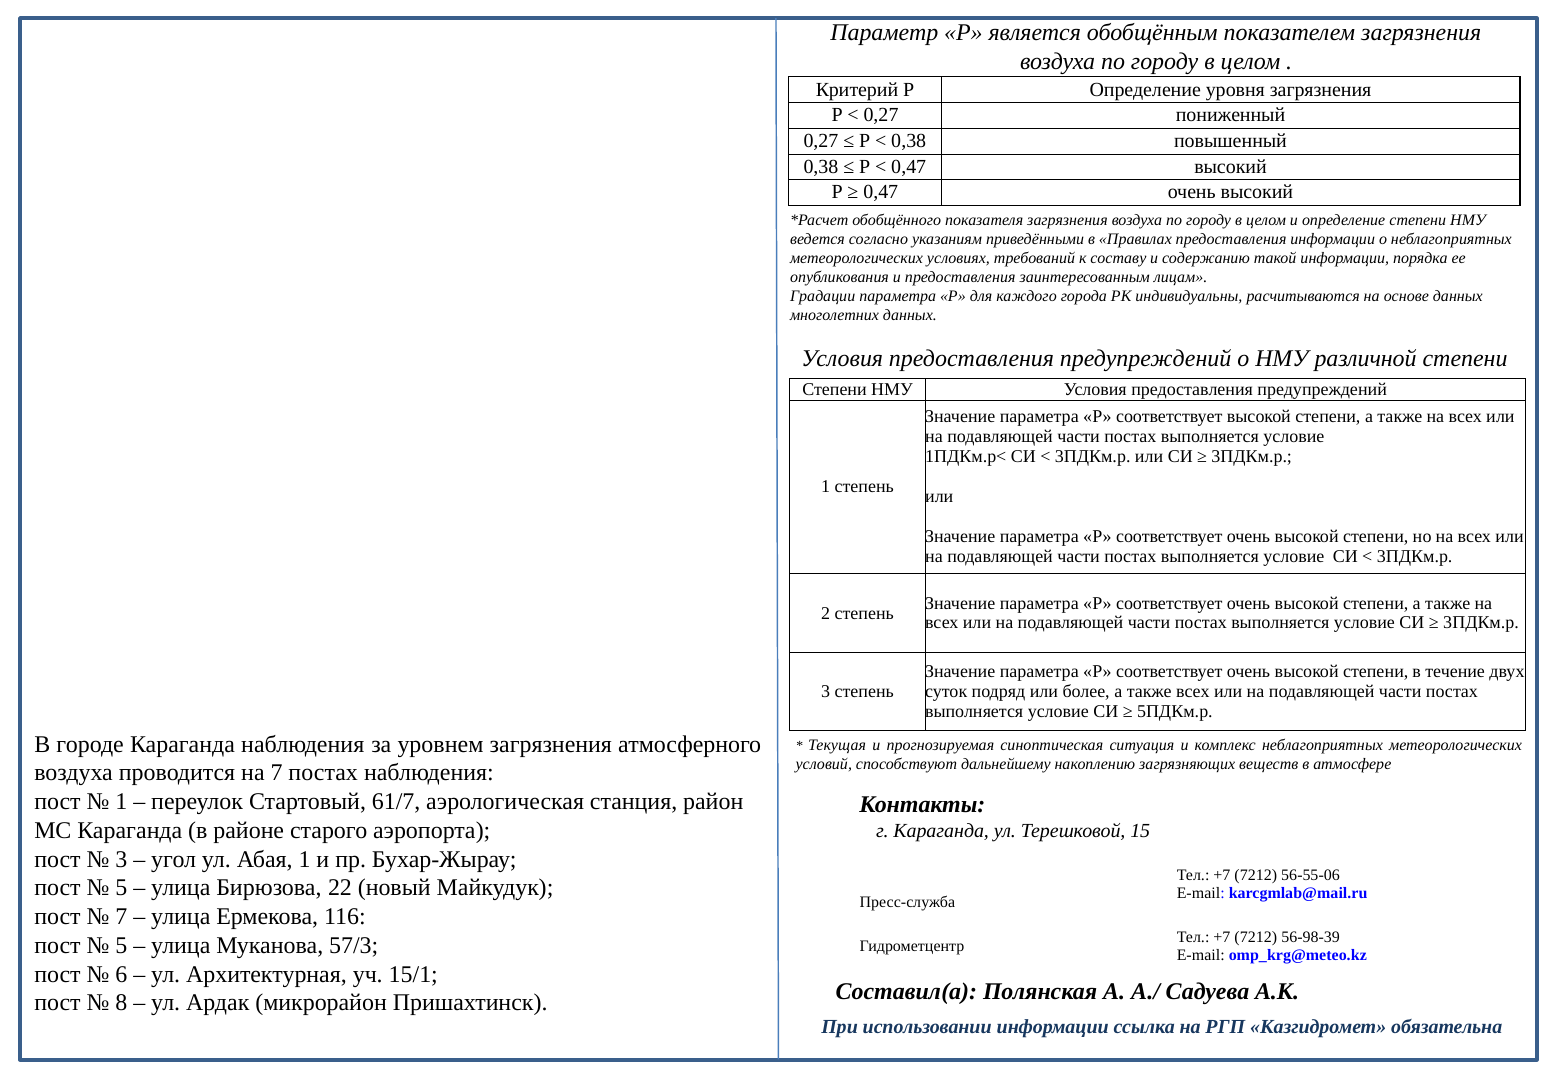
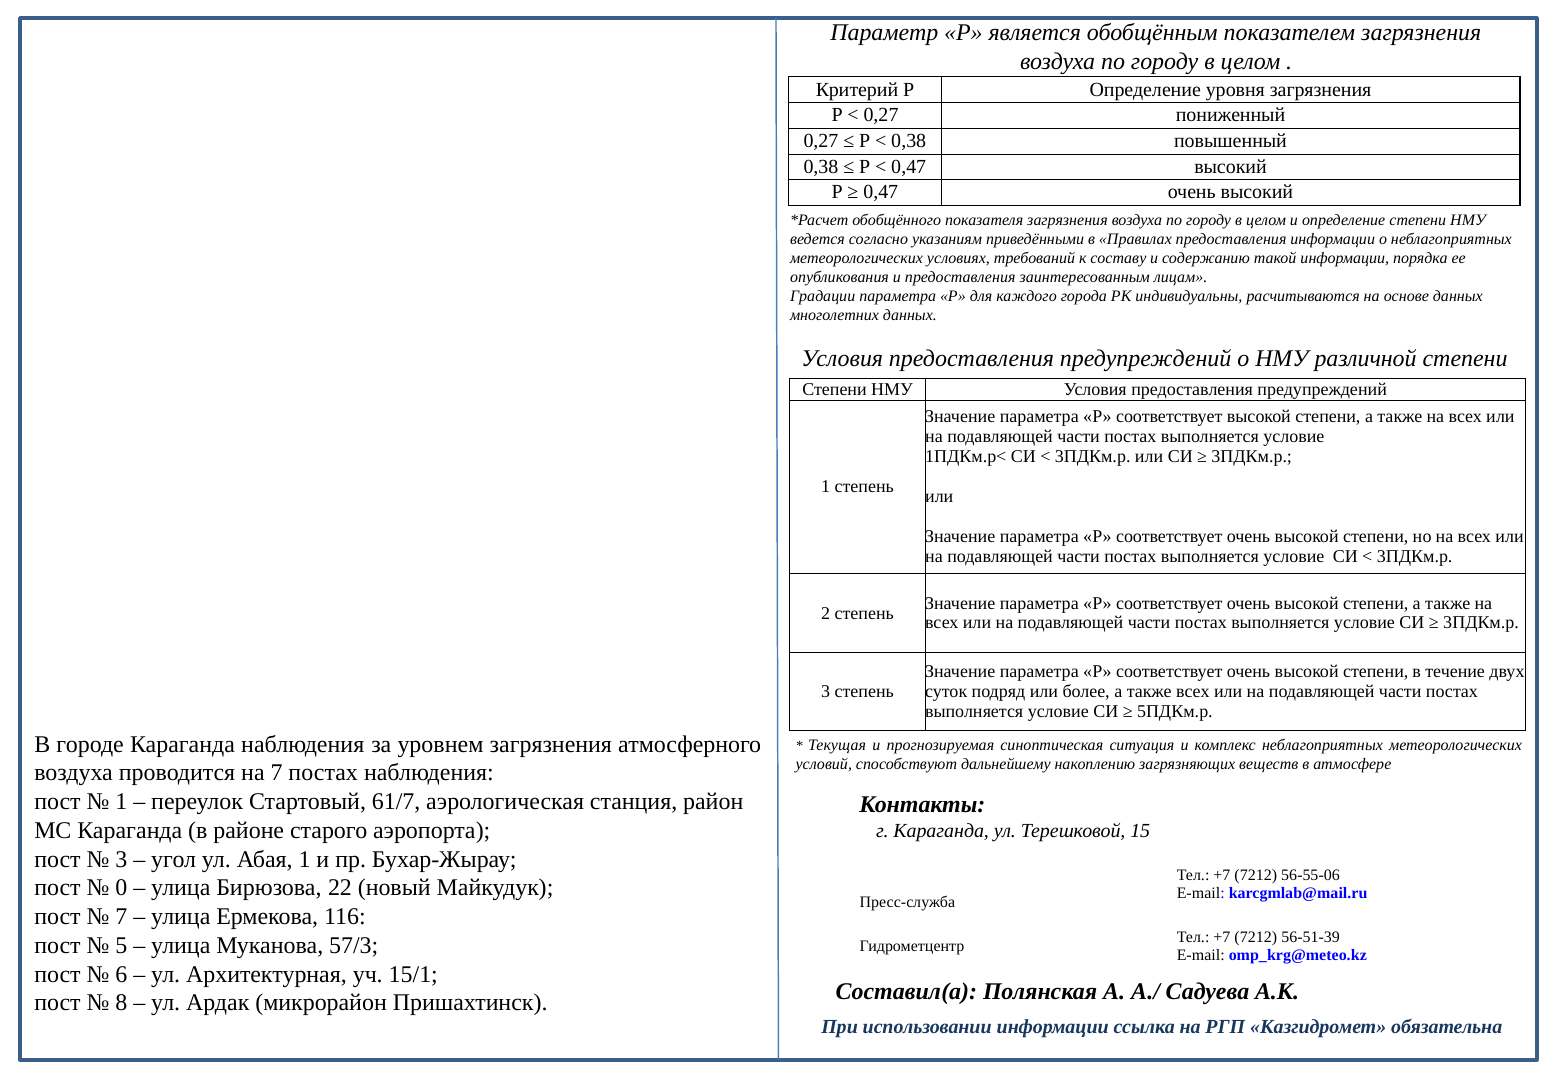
5: 5 -> 0 (121, 888)
56-98-39: 56-98-39 -> 56-51-39 (1311, 938)
